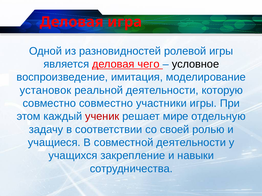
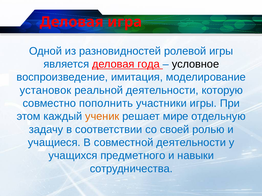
чего: чего -> года (149, 64)
совместно совместно: совместно -> пополнить (106, 104)
ученик colour: red -> orange (102, 117)
закрепление: закрепление -> предметного (133, 156)
